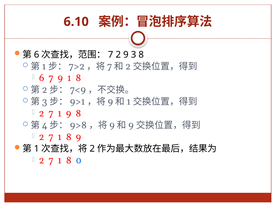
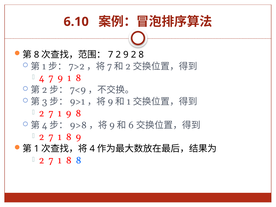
6: 6 -> 8 (37, 55)
9 3: 3 -> 2 (134, 55)
6: 6 -> 4 (42, 78)
9: 9 -> 6 (131, 125)
2: 2 -> 4 (92, 149)
8 0: 0 -> 8 (79, 161)
